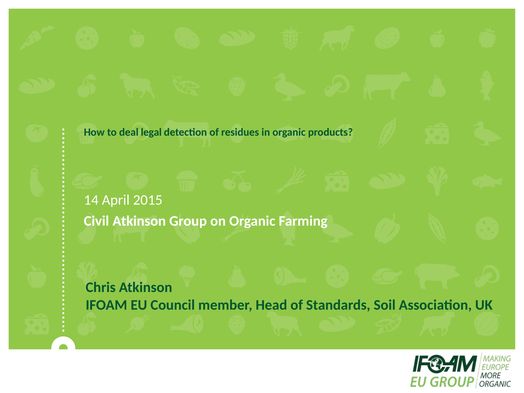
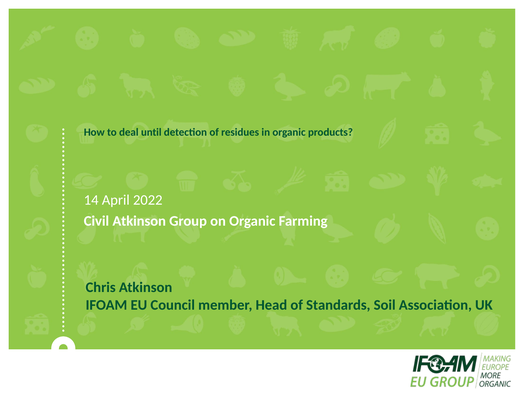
legal: legal -> until (151, 132)
2015: 2015 -> 2022 (148, 200)
